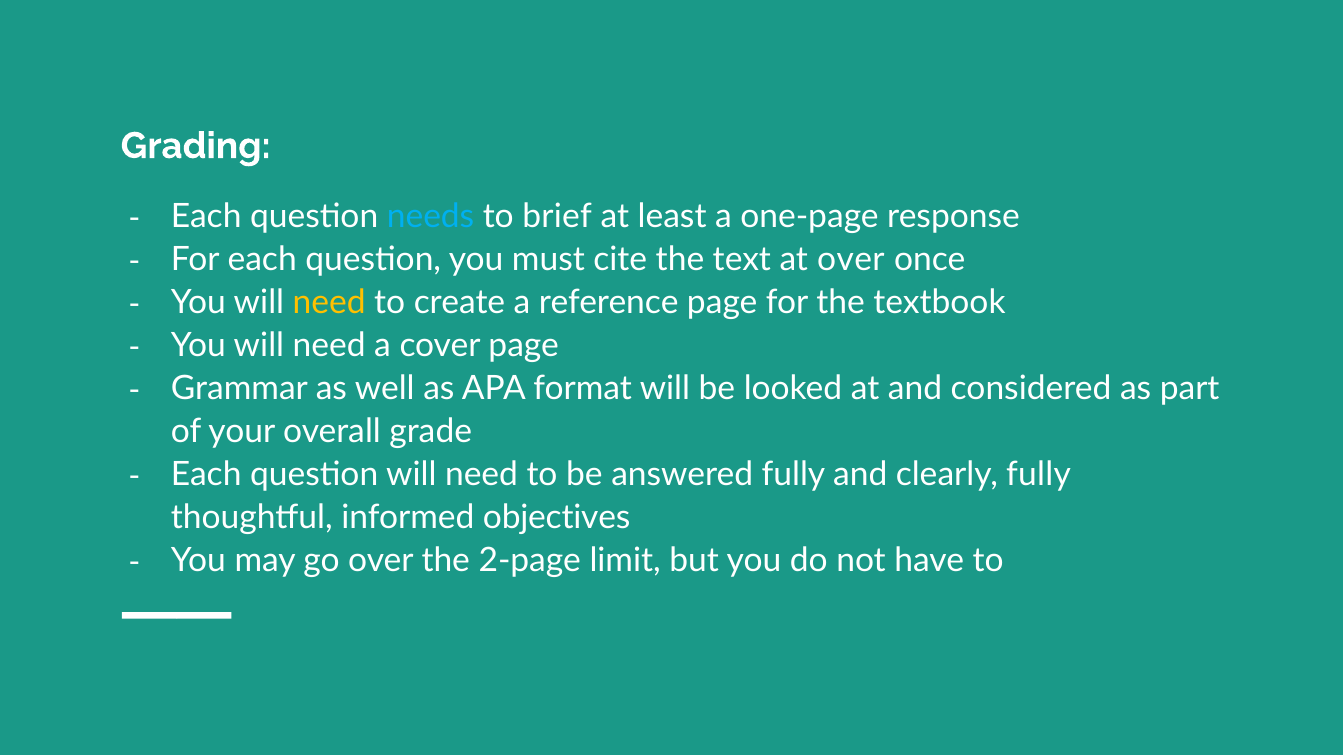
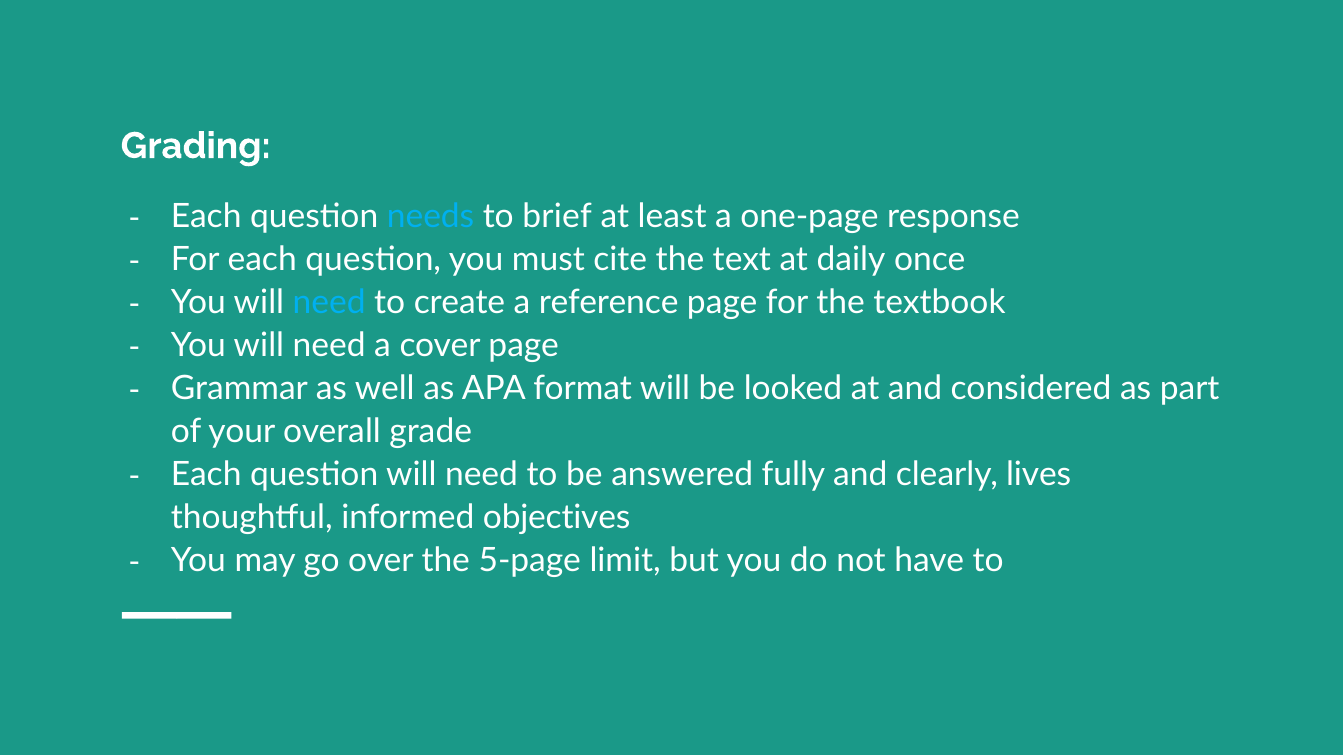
at over: over -> daily (851, 259)
need colour: yellow -> light blue (329, 303)
clearly fully: fully -> lives (1039, 475)
2-page: 2-page -> 5-page (530, 561)
